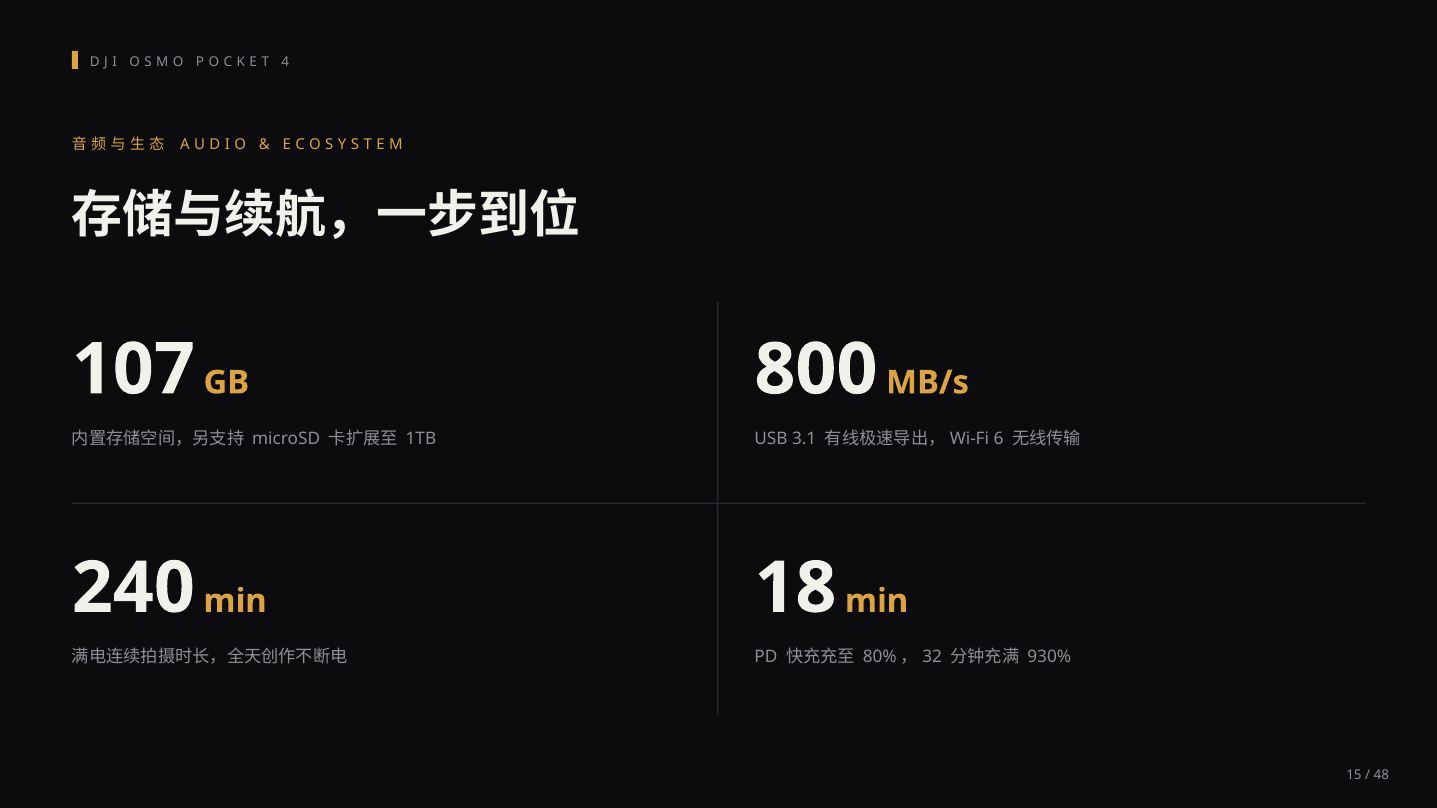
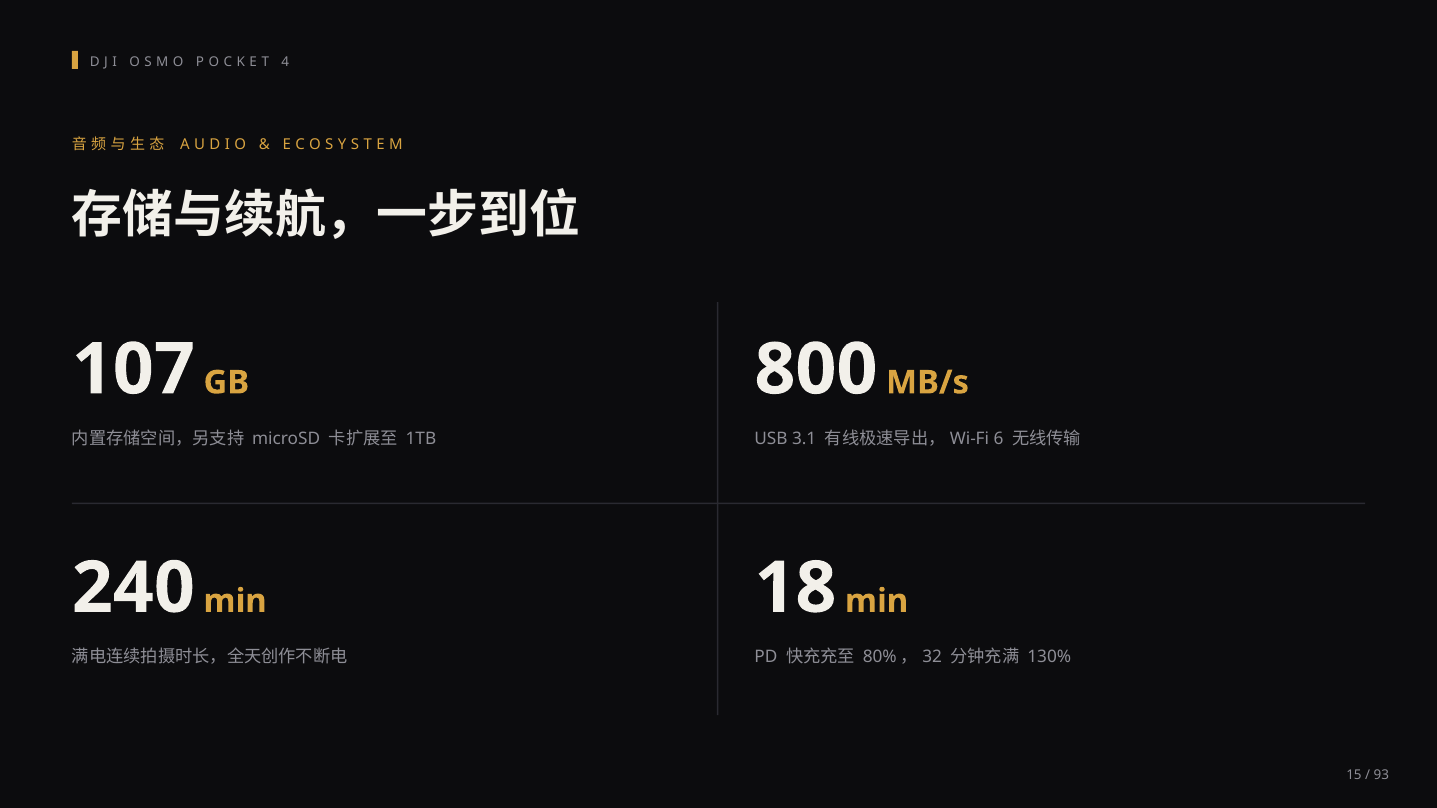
930%: 930% -> 130% (1049, 658)
48: 48 -> 93 (1381, 775)
